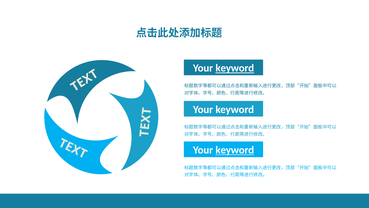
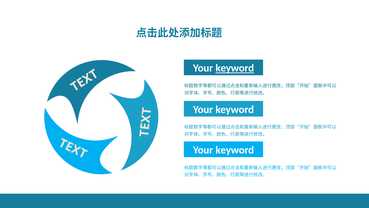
keyword underline: present -> none (235, 150)
